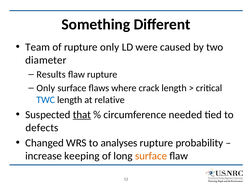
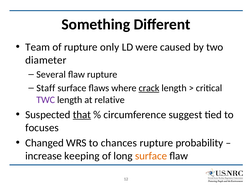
Results: Results -> Several (51, 74)
Only: Only -> Staff (46, 88)
crack underline: none -> present (149, 88)
TWC colour: blue -> purple (46, 100)
needed: needed -> suggest (185, 115)
defects: defects -> focuses (42, 128)
analyses: analyses -> chances (119, 143)
